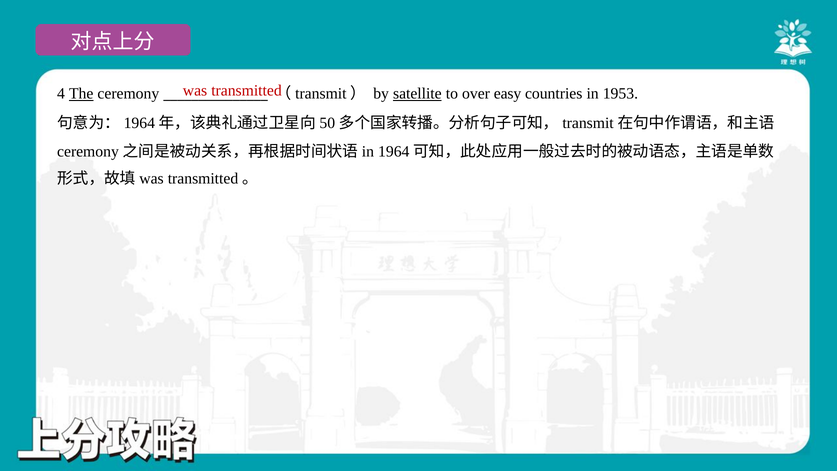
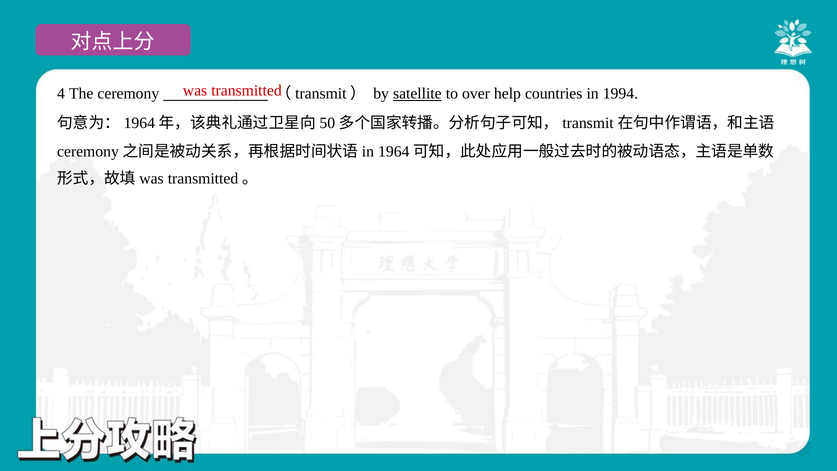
The underline: present -> none (81, 94)
easy: easy -> help (507, 94)
1953: 1953 -> 1994 (620, 94)
